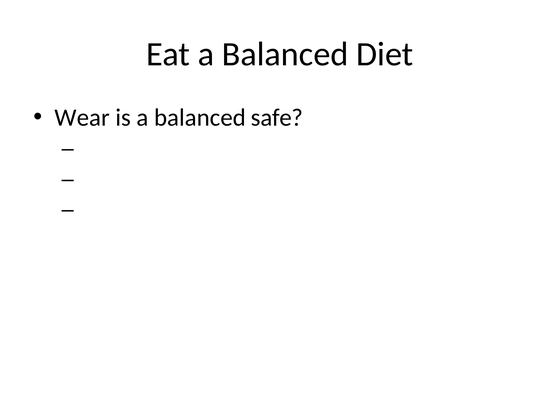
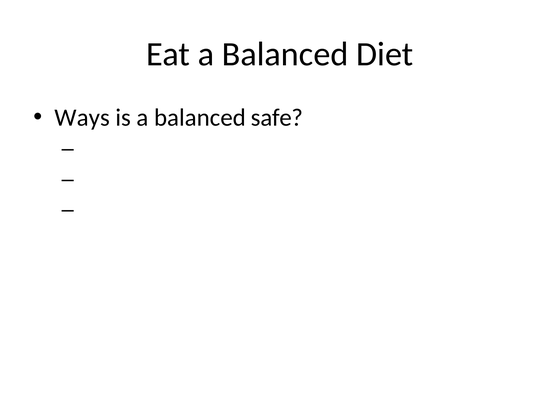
Wear: Wear -> Ways (82, 117)
